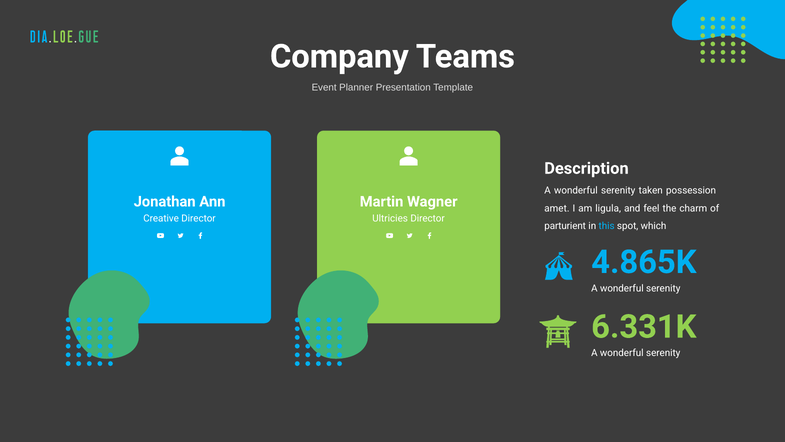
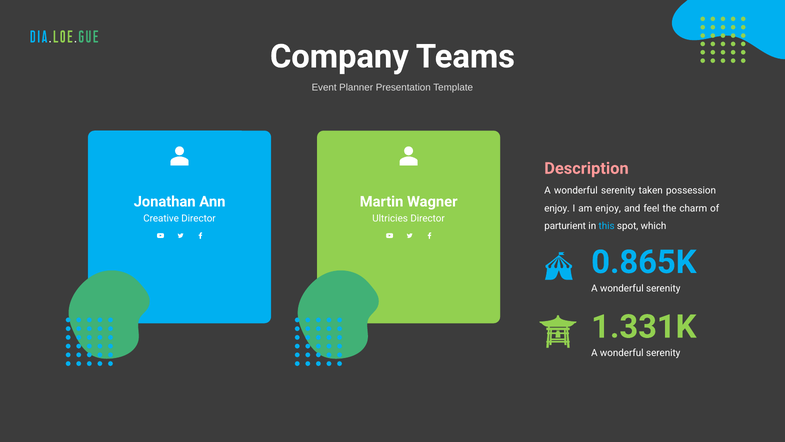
Description colour: white -> pink (586, 168)
amet: amet -> enjoy (557, 208)
am ligula: ligula -> enjoy (608, 208)
4.865K: 4.865K -> 0.865K (644, 262)
6.331K: 6.331K -> 1.331K (644, 327)
